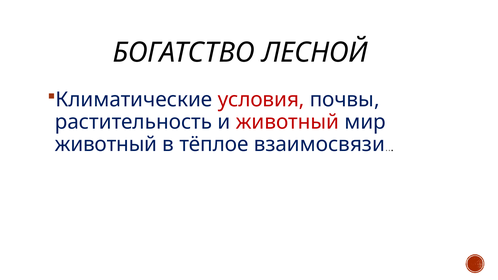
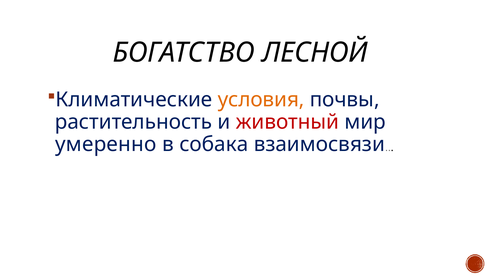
условия colour: red -> orange (261, 100)
животный: животный -> умеренно (106, 144)
тёплое: тёплое -> собака (214, 144)
